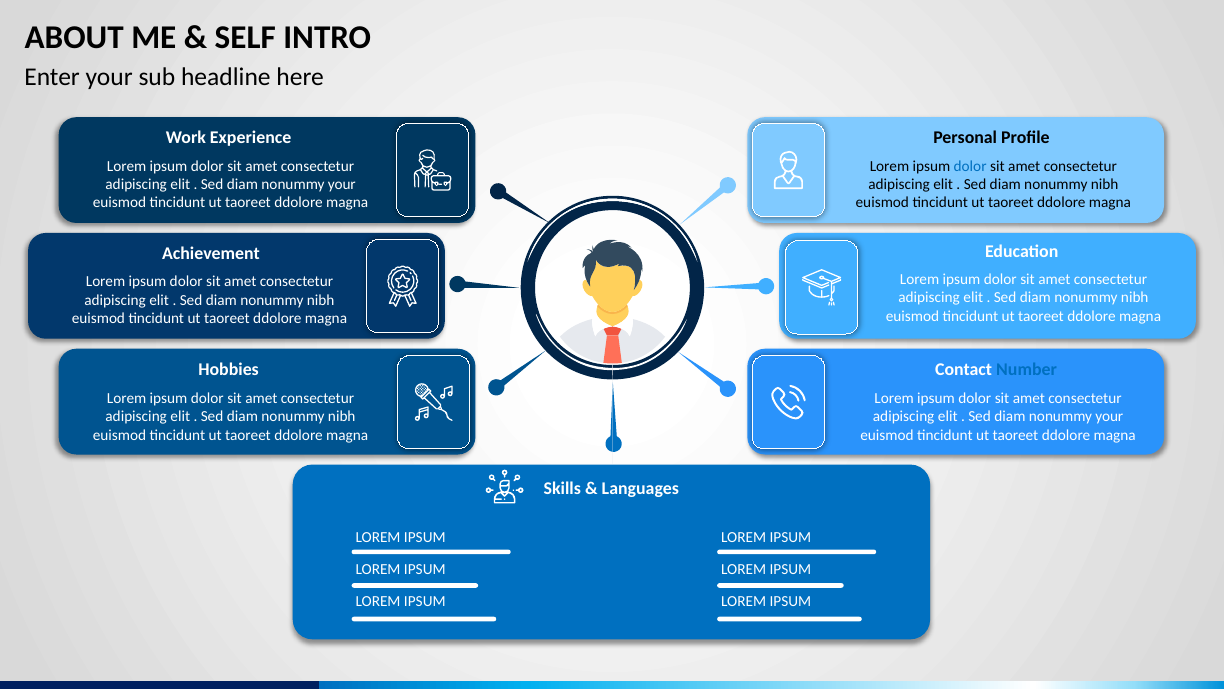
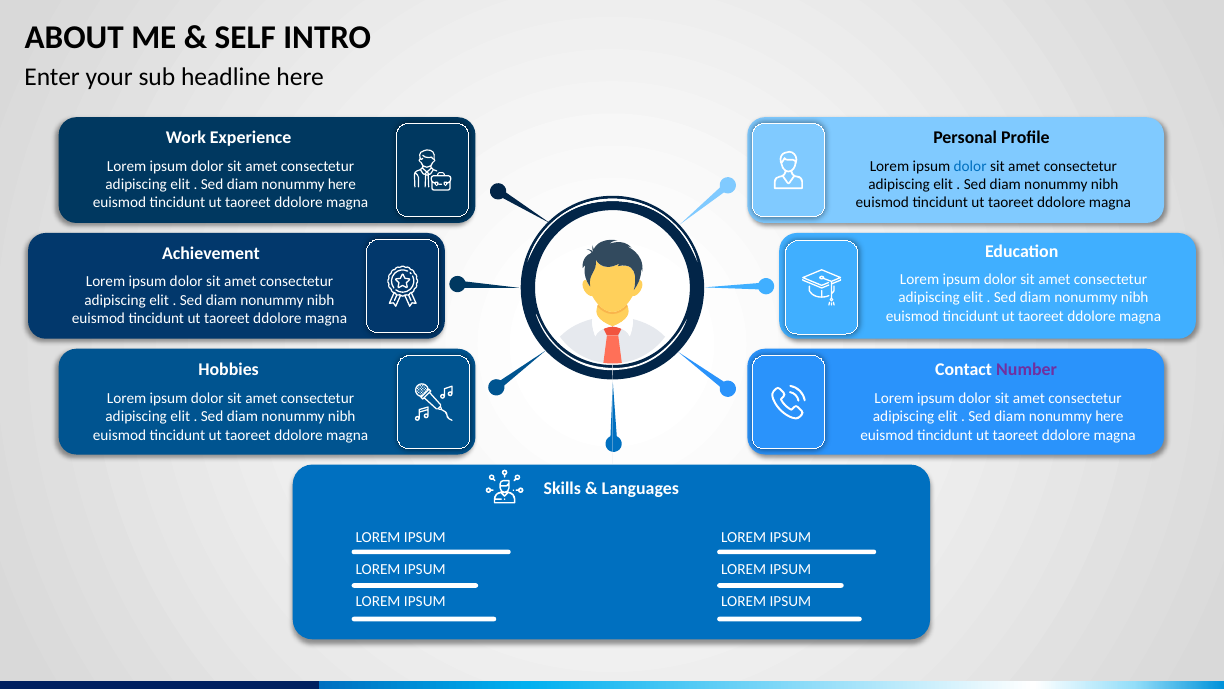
your: your -> here (342, 184)
Number colour: blue -> purple (1027, 369)
your: your -> here (1109, 417)
